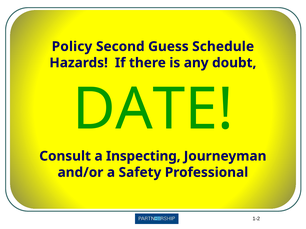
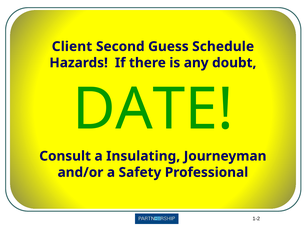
Policy: Policy -> Client (72, 47)
Inspecting: Inspecting -> Insulating (143, 156)
